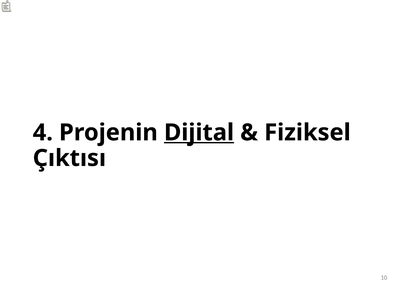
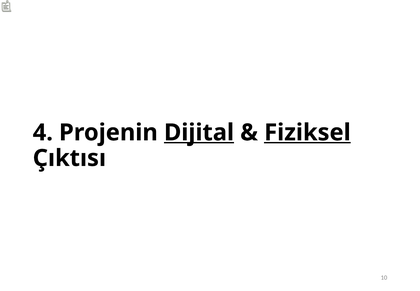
Fiziksel underline: none -> present (307, 132)
